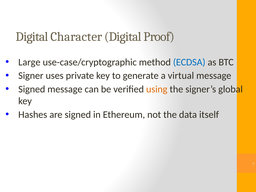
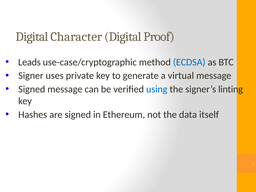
Large: Large -> Leads (29, 62)
using colour: orange -> blue (157, 89)
global: global -> linting (231, 89)
